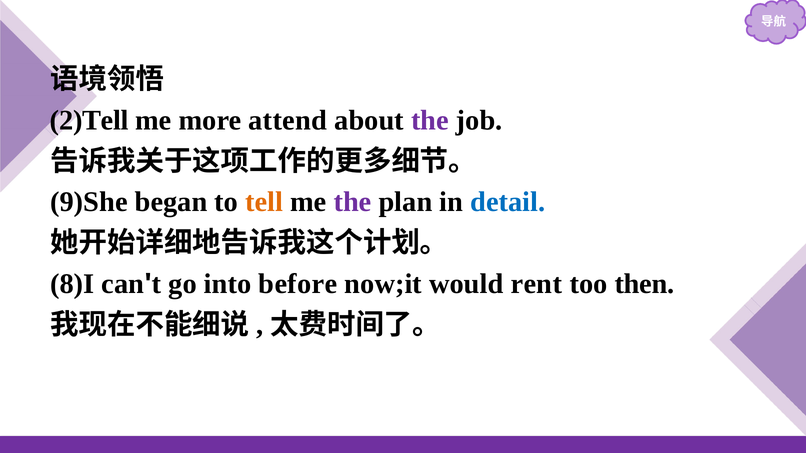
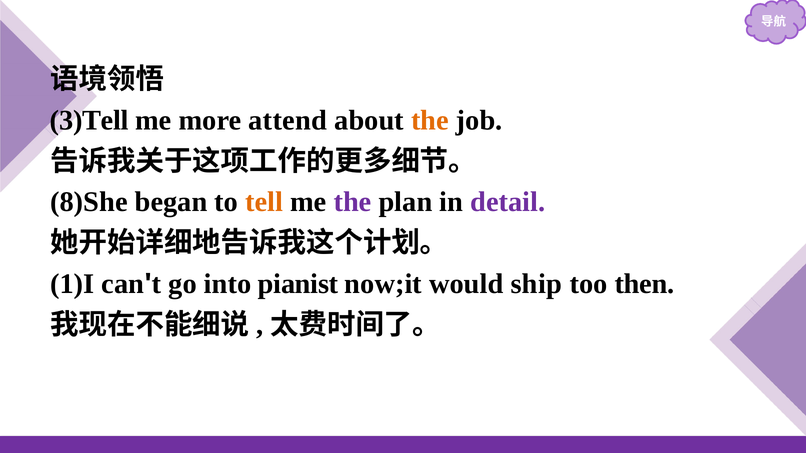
2)Tell: 2)Tell -> 3)Tell (89, 120)
the colour: purple -> orange (430, 120)
9)She: 9)She -> 8)She (89, 202)
detail colour: blue -> purple (508, 202)
8)I: 8)I -> 1)I (72, 284)
before: before -> pianist (298, 284)
rent: rent -> ship (536, 284)
